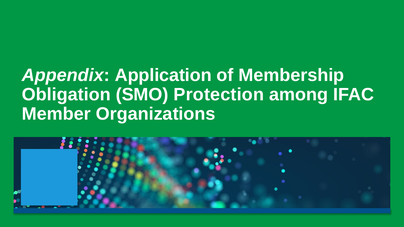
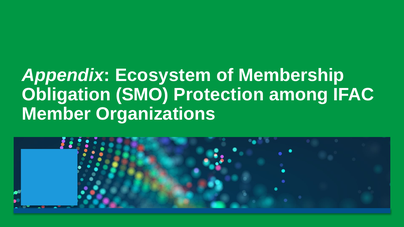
Application: Application -> Ecosystem (163, 75)
